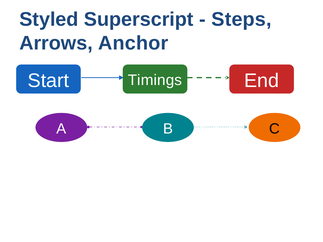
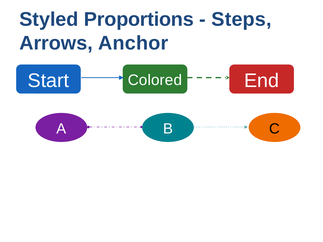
Superscript: Superscript -> Proportions (139, 19)
Timings: Timings -> Colored (155, 80)
